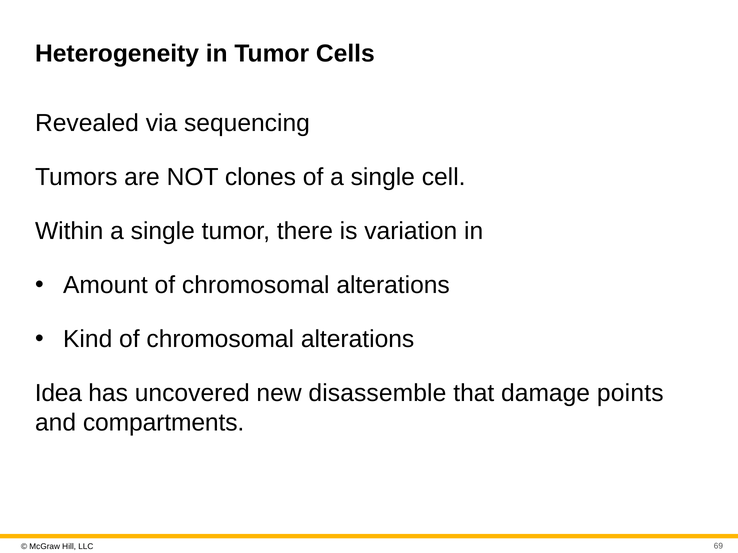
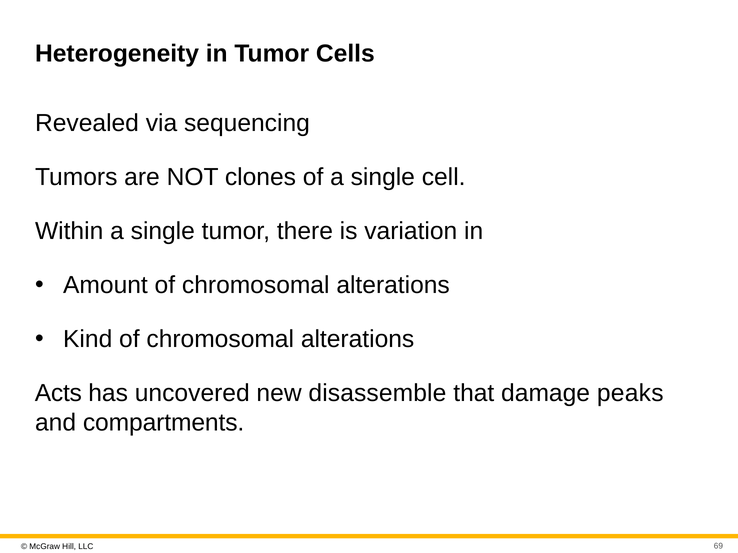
Idea: Idea -> Acts (58, 394)
points: points -> peaks (630, 394)
